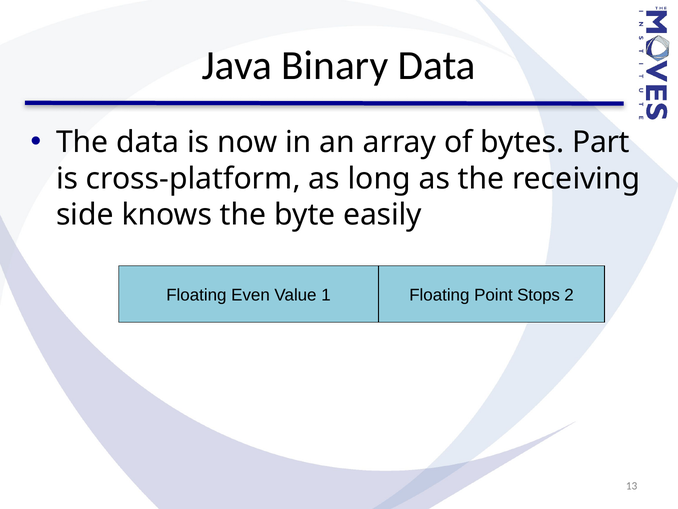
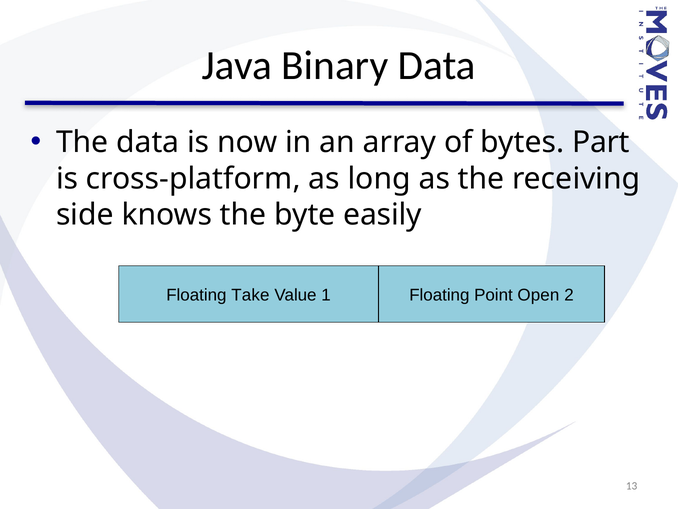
Even: Even -> Take (250, 295)
Stops: Stops -> Open (538, 295)
